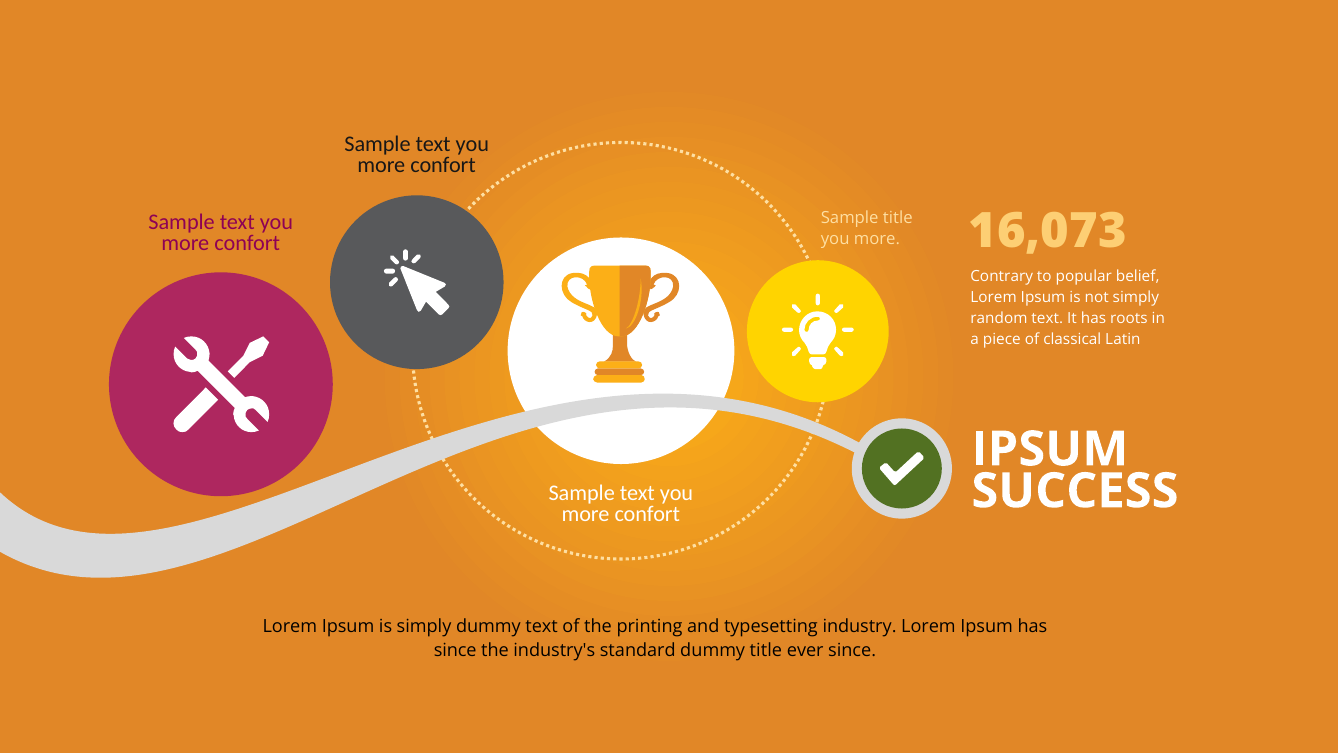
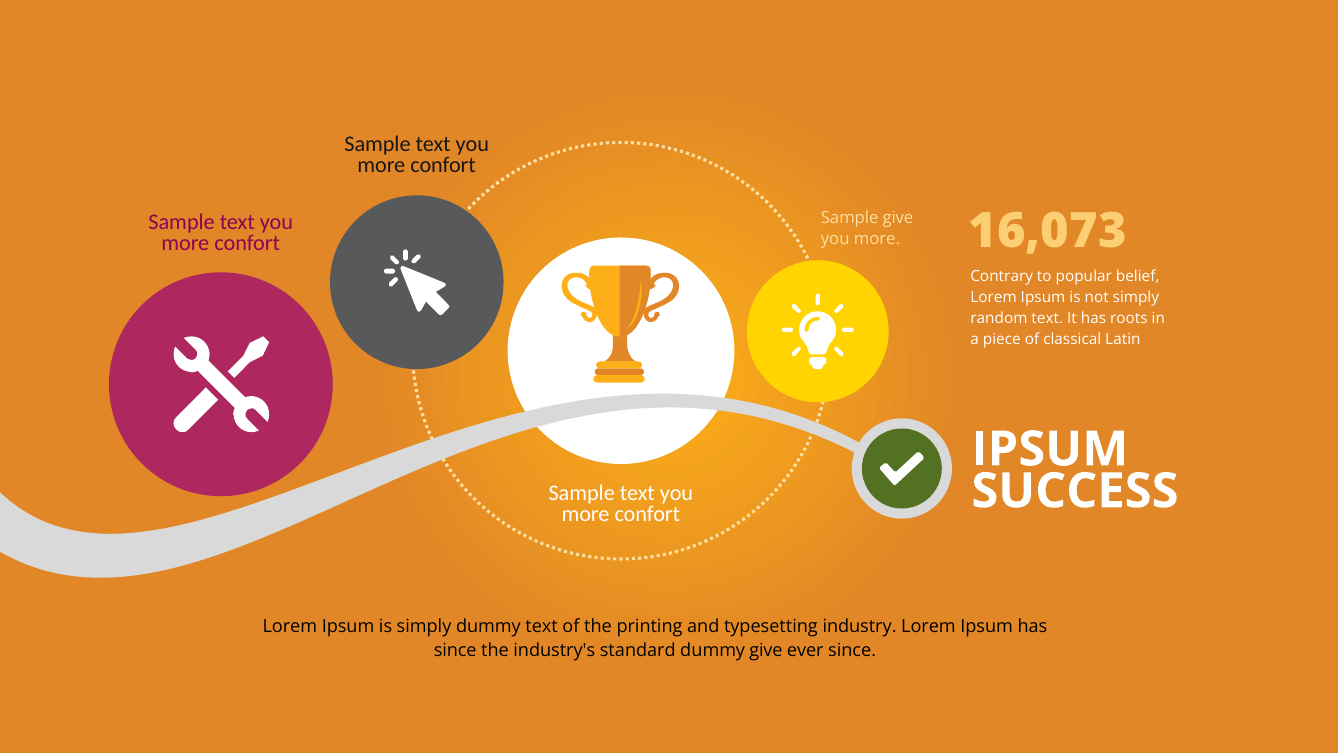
Sample title: title -> give (898, 218)
dummy title: title -> give (766, 650)
